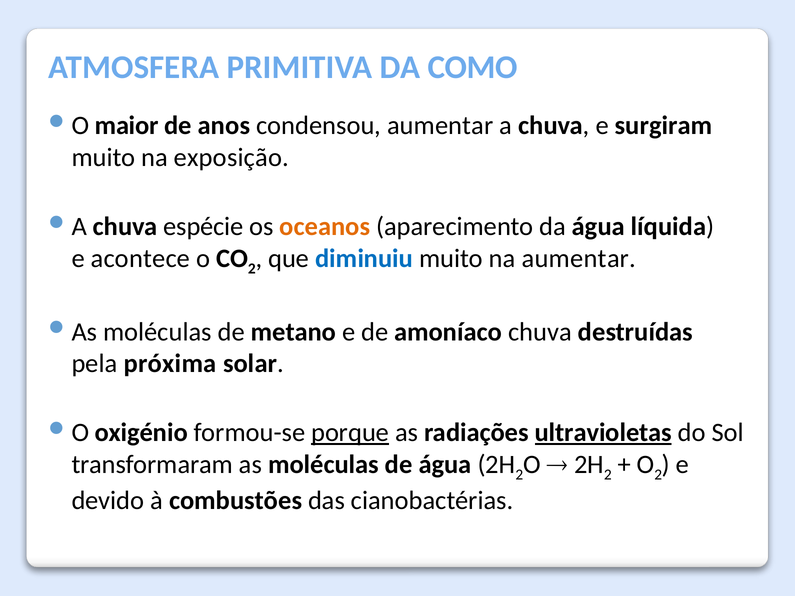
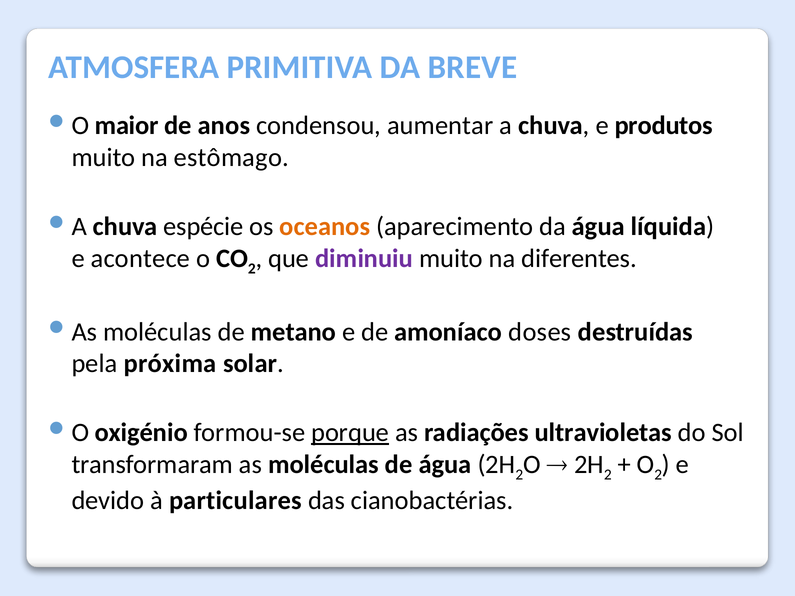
COMO: COMO -> BREVE (472, 68)
surgiram: surgiram -> produtos (664, 126)
exposição: exposição -> estômago (231, 158)
diminuiu colour: blue -> purple (364, 258)
na aumentar: aumentar -> diferentes (579, 258)
amoníaco chuva: chuva -> doses (540, 332)
ultravioletas underline: present -> none (603, 433)
combustões: combustões -> particulares (235, 501)
